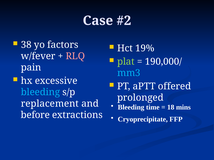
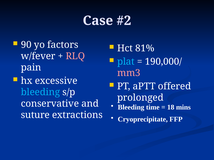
38: 38 -> 90 (26, 45)
19%: 19% -> 81% (145, 48)
plat colour: light green -> light blue (126, 62)
mm3 colour: light blue -> pink (129, 73)
replacement: replacement -> conservative (50, 104)
before: before -> suture (35, 115)
